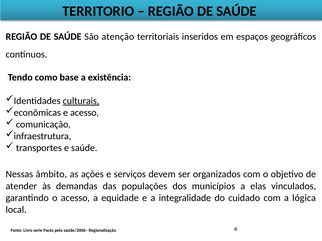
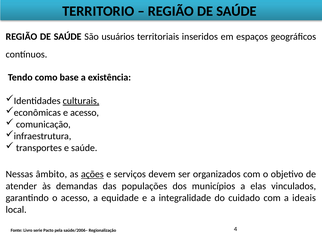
atenção: atenção -> usuários (118, 37)
ações underline: none -> present (92, 175)
lógica: lógica -> ideais (304, 198)
